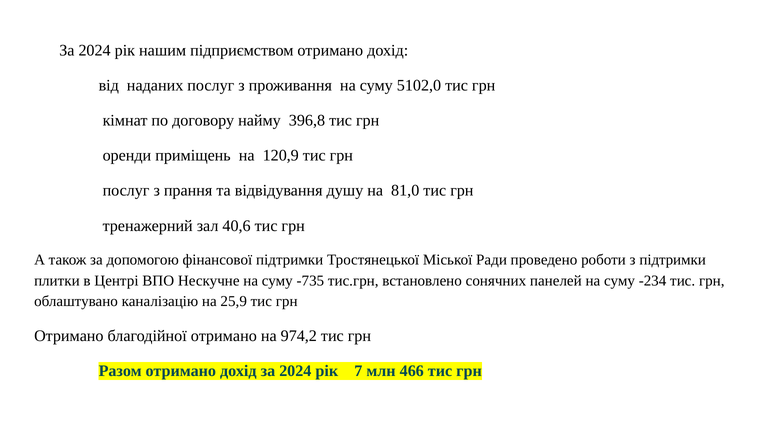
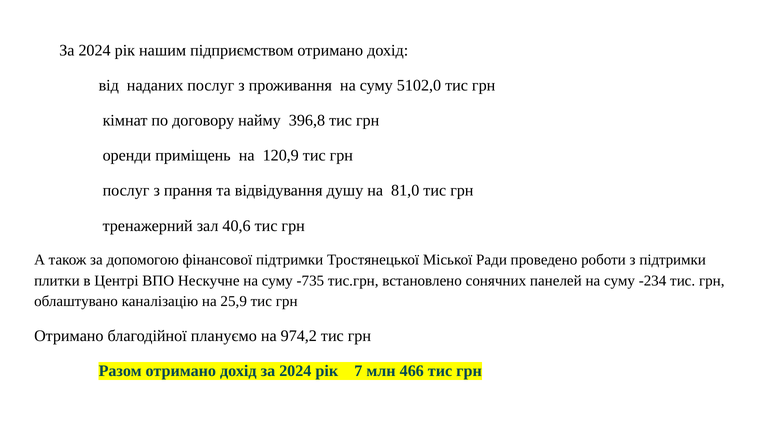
благодійної отримано: отримано -> плануємо (224, 336)
